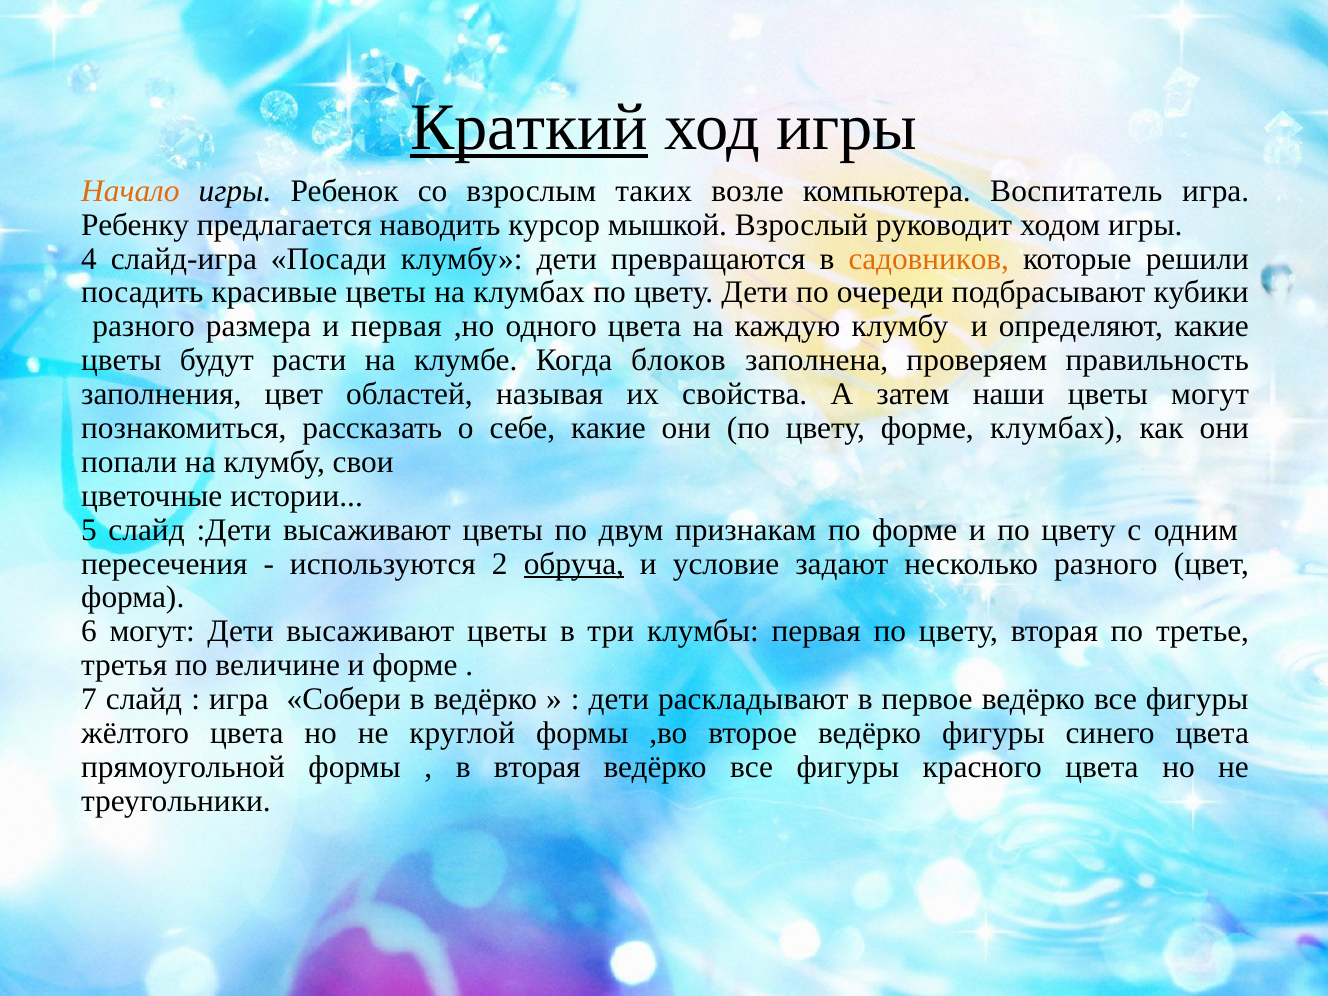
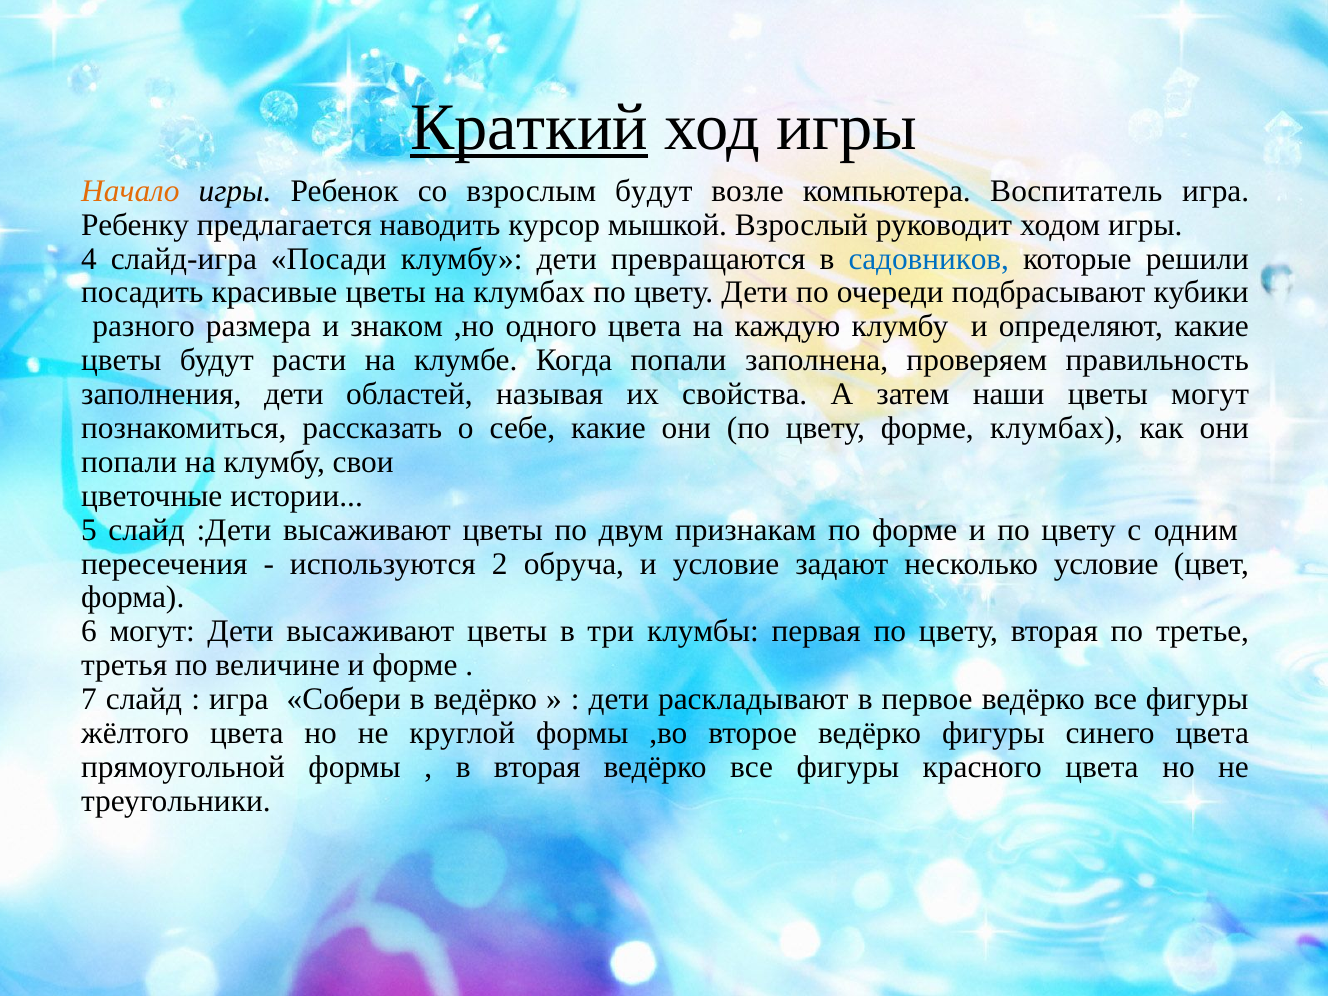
взрослым таких: таких -> будут (654, 191)
садовников colour: orange -> blue (929, 259)
и первая: первая -> знаком (397, 327)
Когда блоков: блоков -> попали (679, 360)
заполнения цвет: цвет -> дети (294, 394)
обруча underline: present -> none (574, 564)
несколько разного: разного -> условие (1106, 564)
